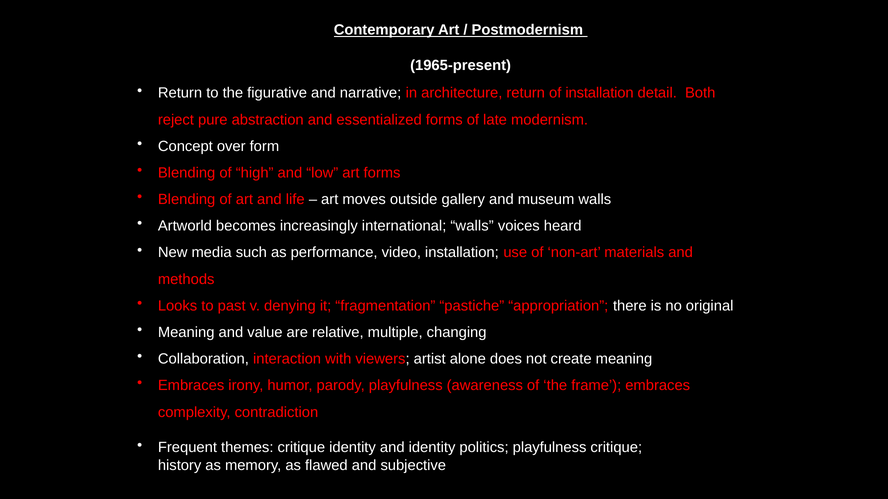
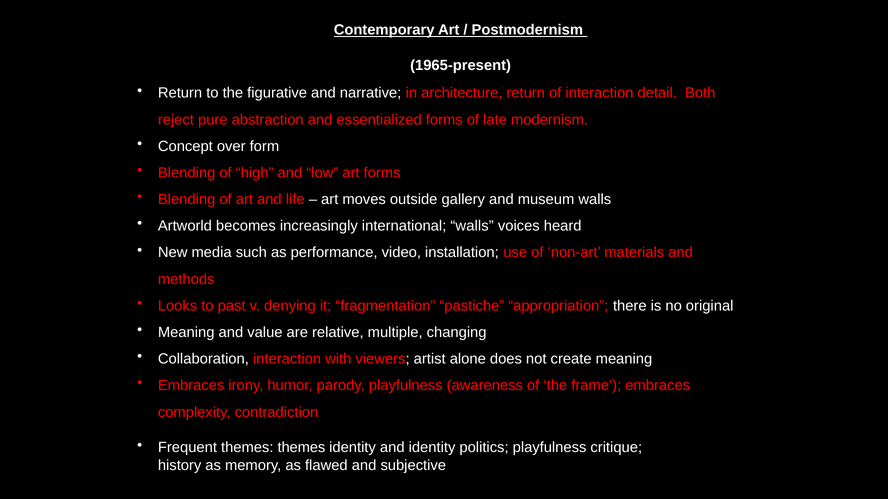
of installation: installation -> interaction (599, 93)
themes critique: critique -> themes (301, 448)
